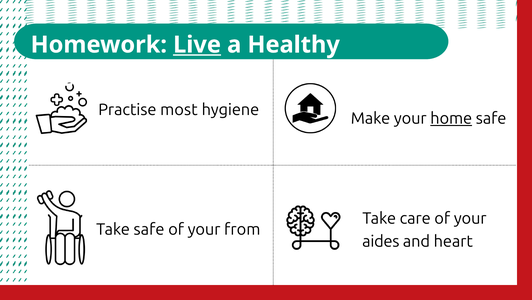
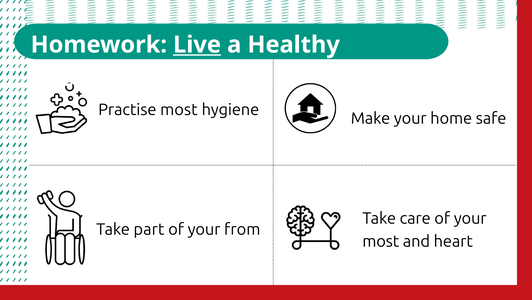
home underline: present -> none (451, 118)
Take safe: safe -> part (149, 229)
aides: aides -> most (381, 241)
